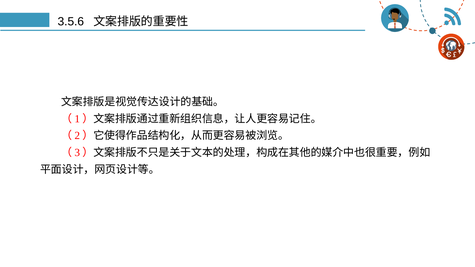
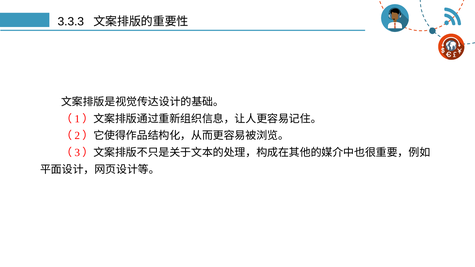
3.5.6: 3.5.6 -> 3.3.3 (71, 21)
